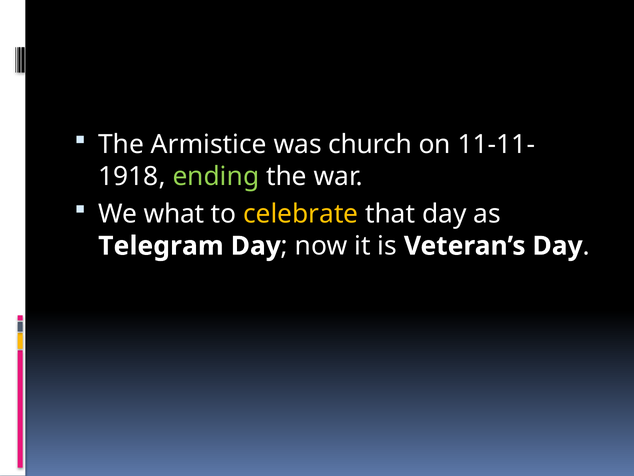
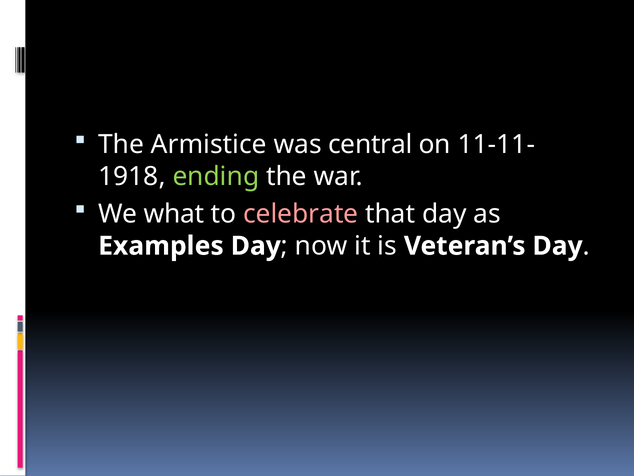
church: church -> central (370, 144)
celebrate colour: yellow -> pink (301, 214)
Telegram: Telegram -> Examples (161, 246)
